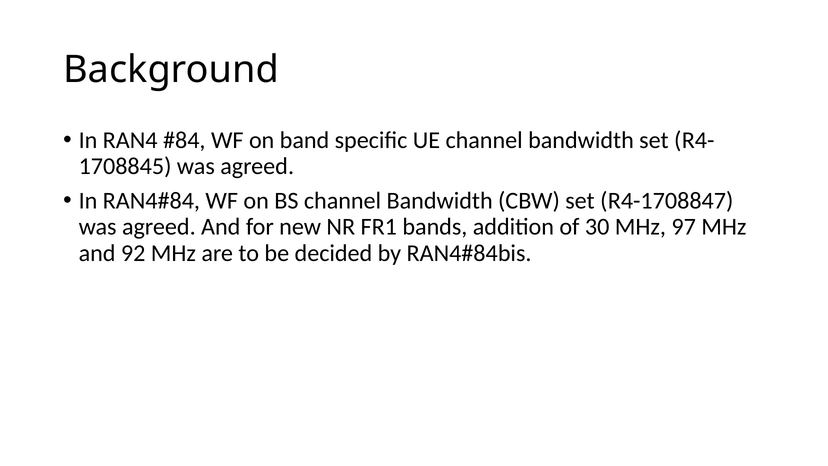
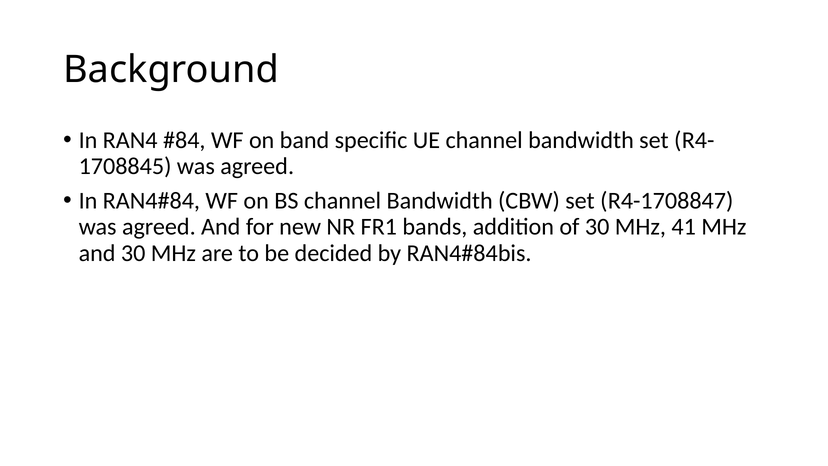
97: 97 -> 41 (684, 227)
and 92: 92 -> 30 (133, 253)
